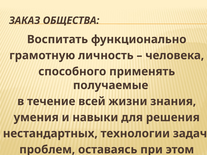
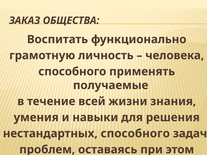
нестандартных технологии: технологии -> способного (135, 134)
